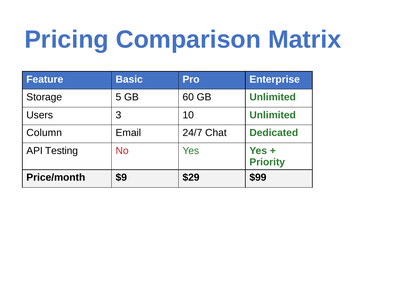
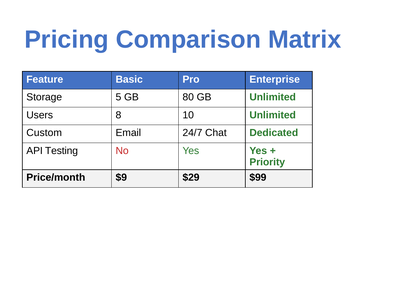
60: 60 -> 80 (188, 97)
3: 3 -> 8 (118, 115)
Column: Column -> Custom (44, 133)
